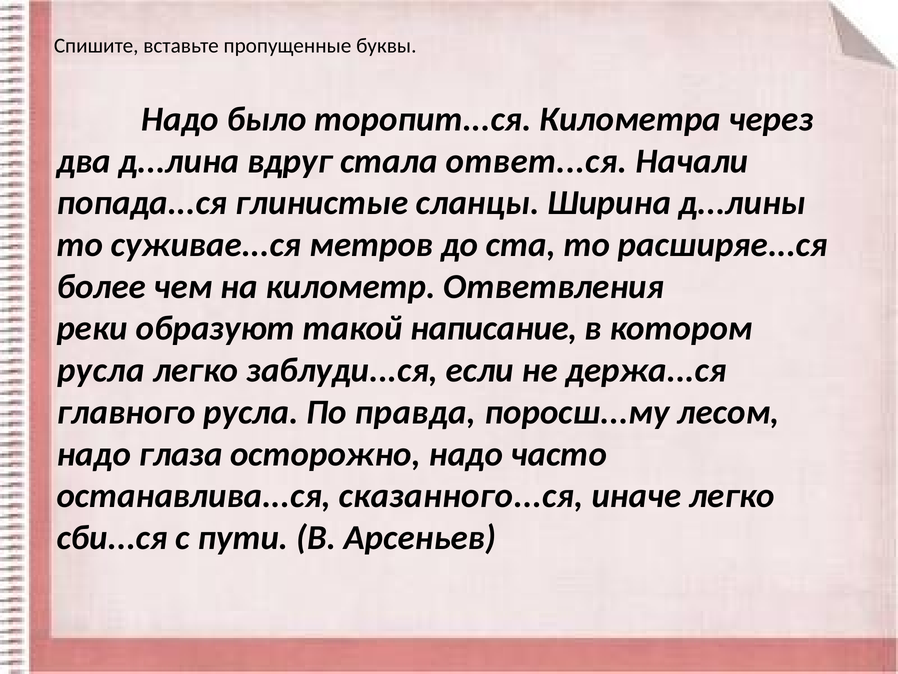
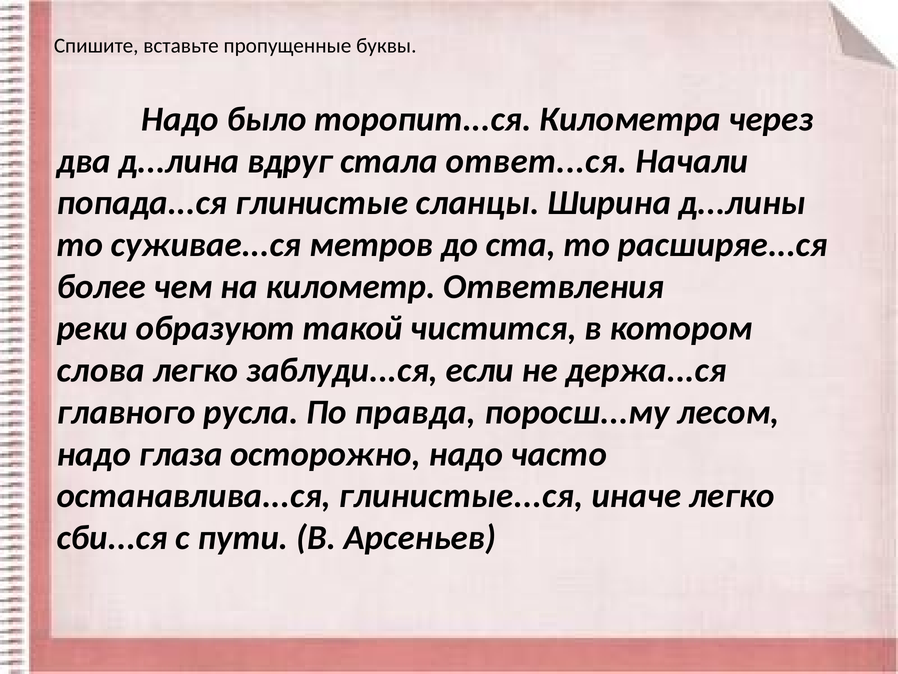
написание: написание -> чистится (493, 328)
русла: русла -> слова (101, 370)
сказанного...ся: сказанного...ся -> глинистые...ся (461, 495)
